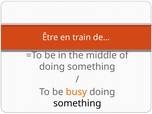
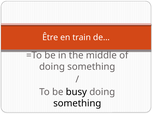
busy colour: orange -> black (76, 92)
